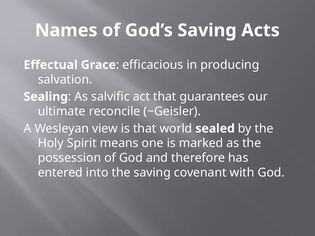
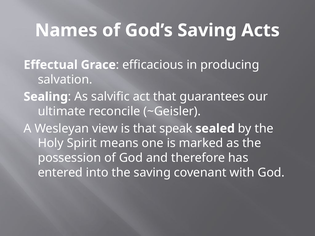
world: world -> speak (176, 129)
